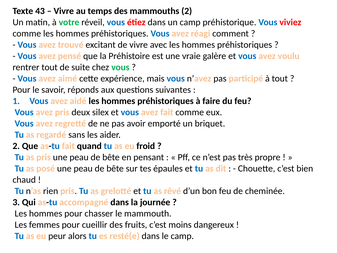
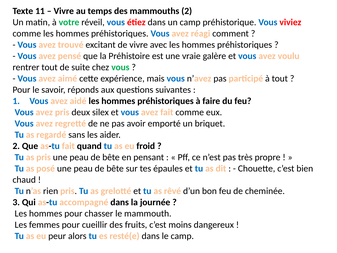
43: 43 -> 11 (40, 11)
